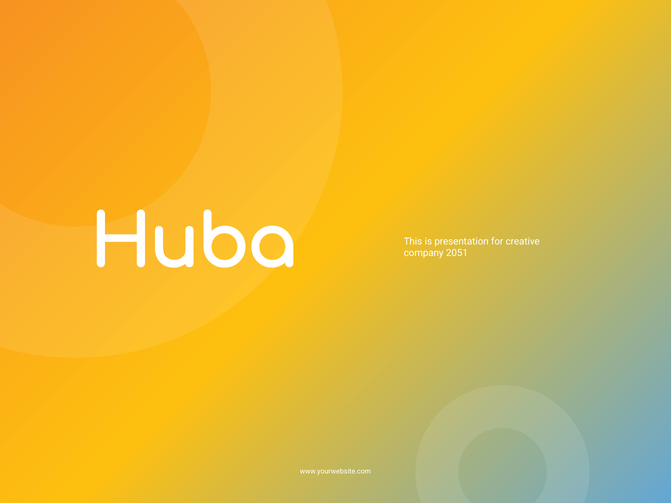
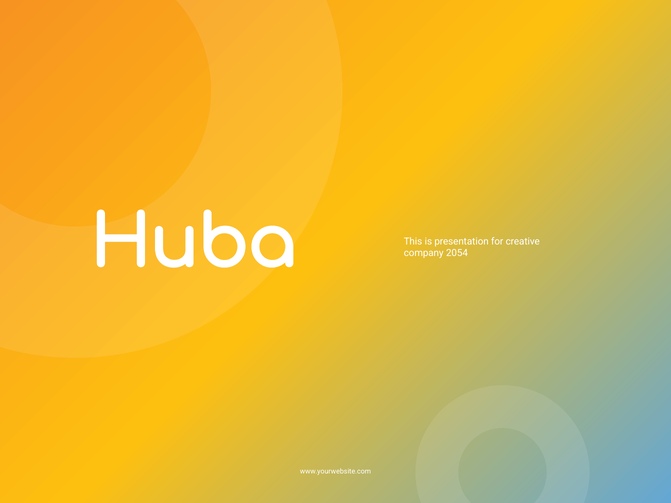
2051: 2051 -> 2054 (457, 253)
